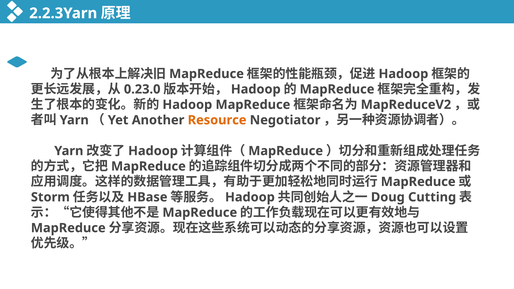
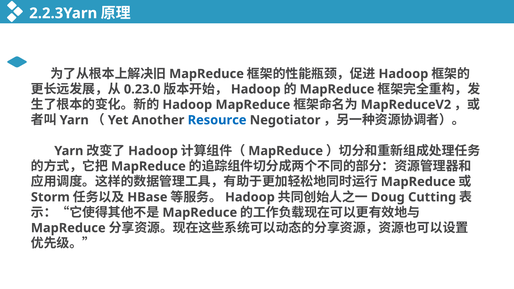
Resource colour: orange -> blue (217, 120)
